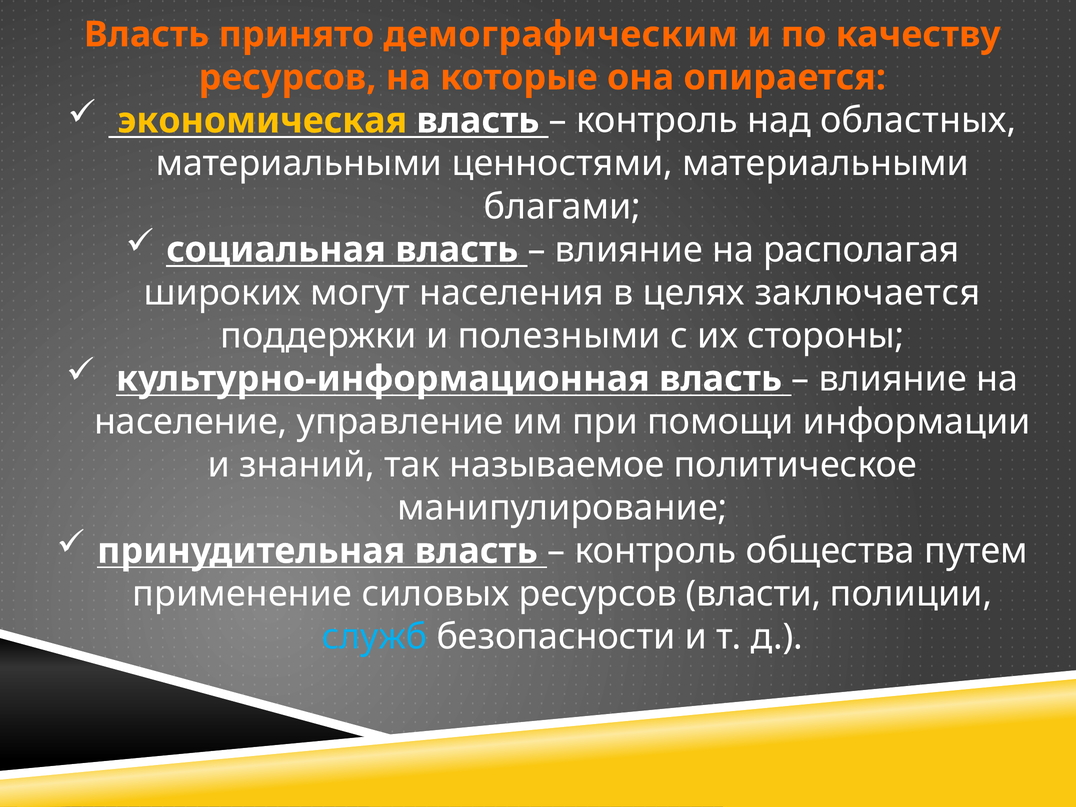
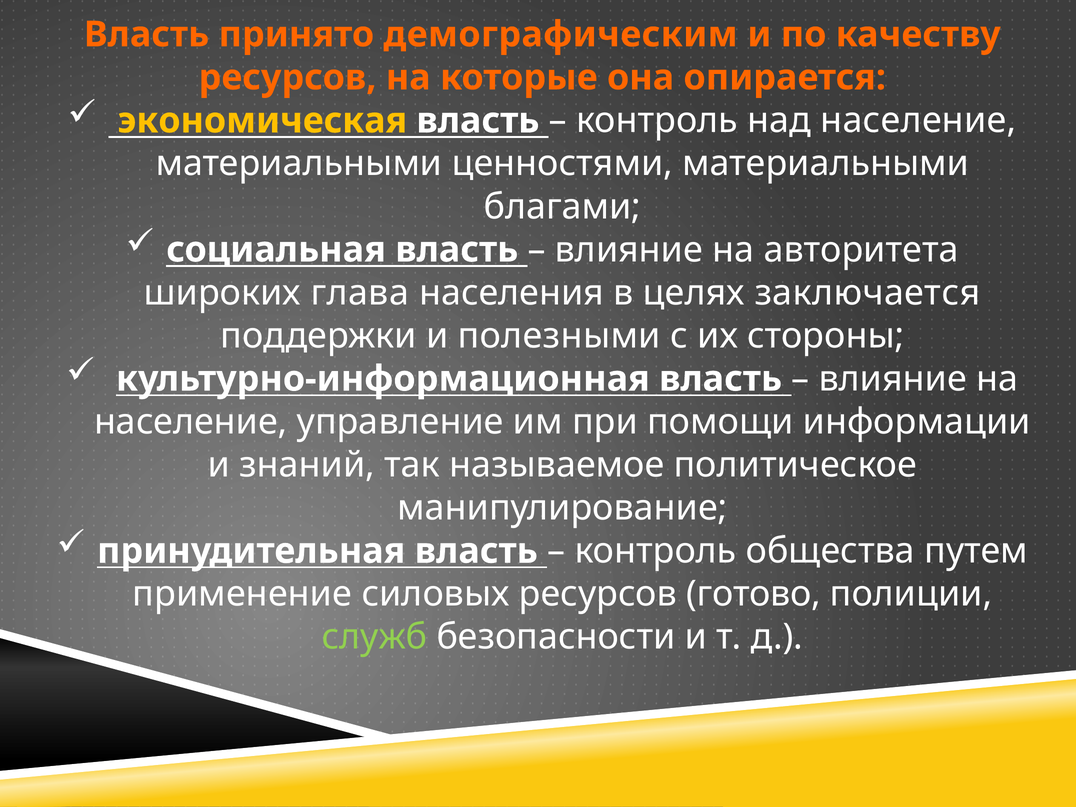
над областных: областных -> население (918, 121)
располагая: располагая -> авторитета (861, 250)
могут: могут -> глава (360, 293)
власти: власти -> готово (754, 594)
служб colour: light blue -> light green (374, 637)
